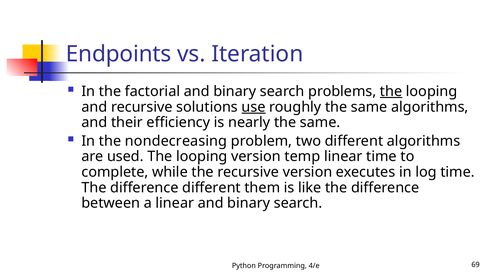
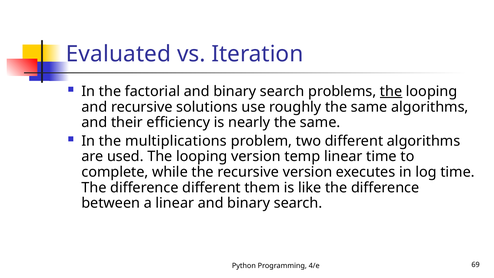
Endpoints: Endpoints -> Evaluated (119, 54)
use underline: present -> none (254, 107)
nondecreasing: nondecreasing -> multiplications (176, 141)
